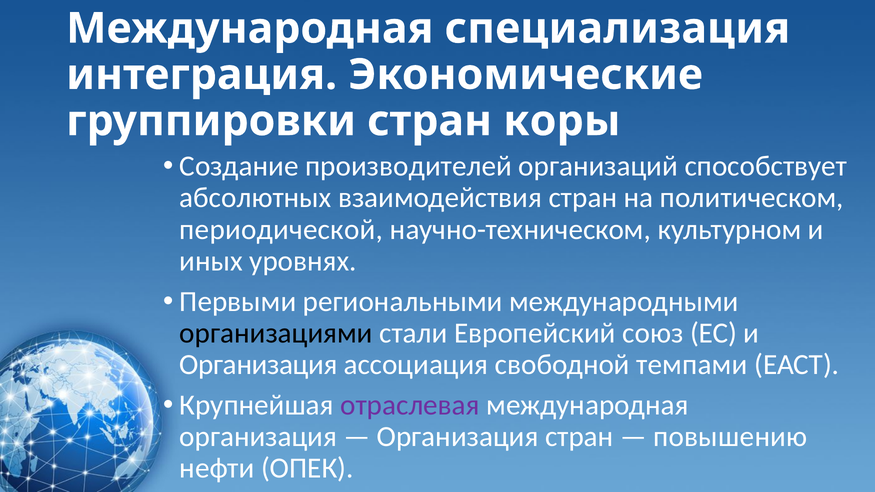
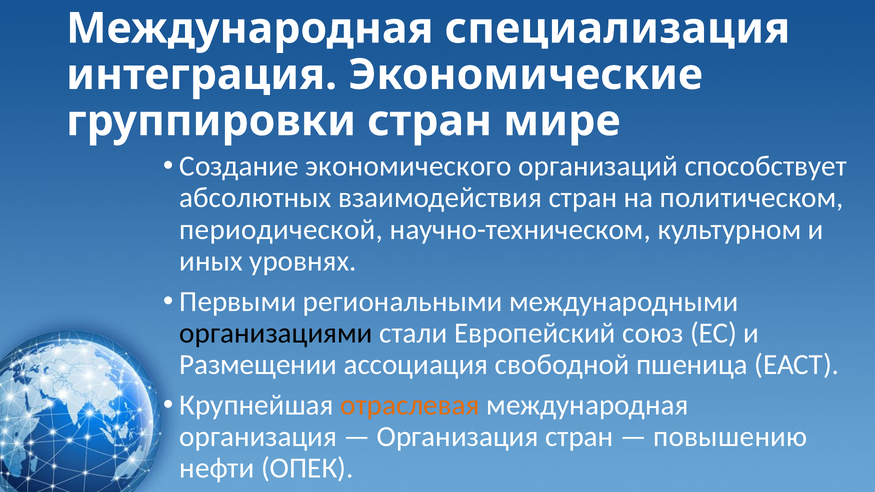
коры: коры -> мире (562, 121)
производителей: производителей -> экономического (408, 166)
Организация: Организация -> Размещении (258, 365)
темпами: темпами -> пшеница (692, 365)
отраслевая colour: purple -> orange (410, 405)
